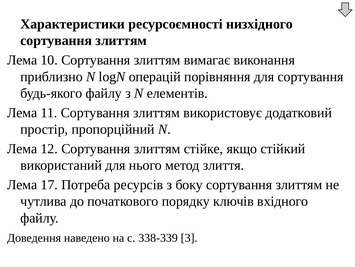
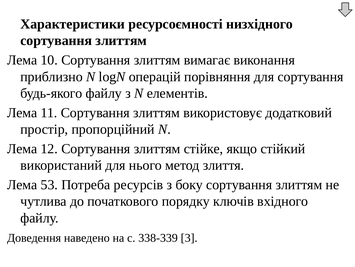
17: 17 -> 53 (49, 184)
